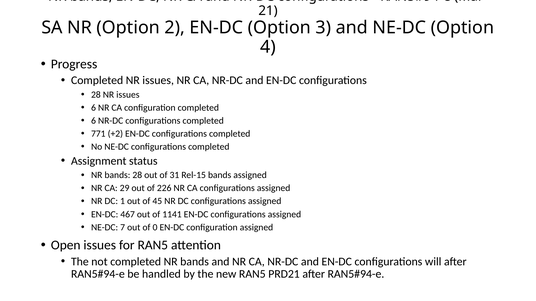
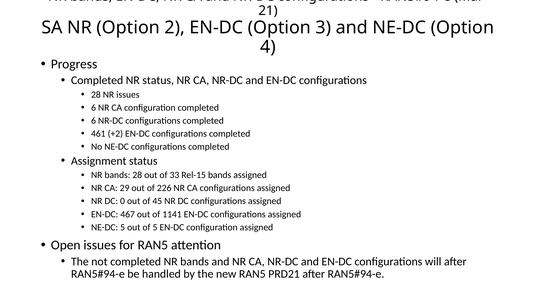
Completed NR issues: issues -> status (158, 81)
771: 771 -> 461 (98, 134)
31: 31 -> 33 (174, 175)
1: 1 -> 0 (123, 202)
NE-DC 7: 7 -> 5 (123, 228)
of 0: 0 -> 5 (155, 228)
